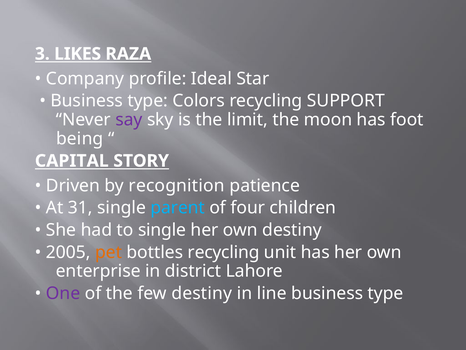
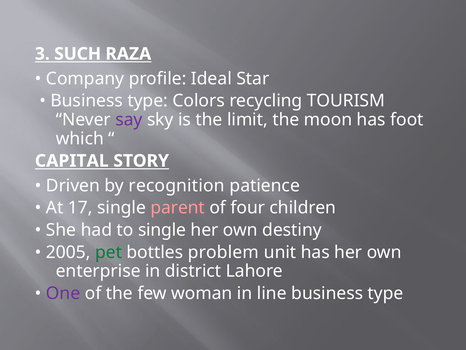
LIKES: LIKES -> SUCH (78, 54)
SUPPORT: SUPPORT -> TOURISM (346, 101)
being: being -> which (80, 138)
31: 31 -> 17 (80, 208)
parent colour: light blue -> pink (178, 208)
pet colour: orange -> green (109, 252)
bottles recycling: recycling -> problem (223, 252)
few destiny: destiny -> woman (202, 293)
